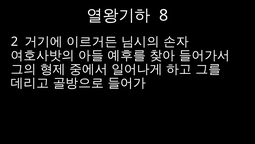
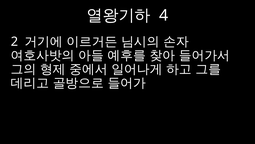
8: 8 -> 4 (164, 15)
